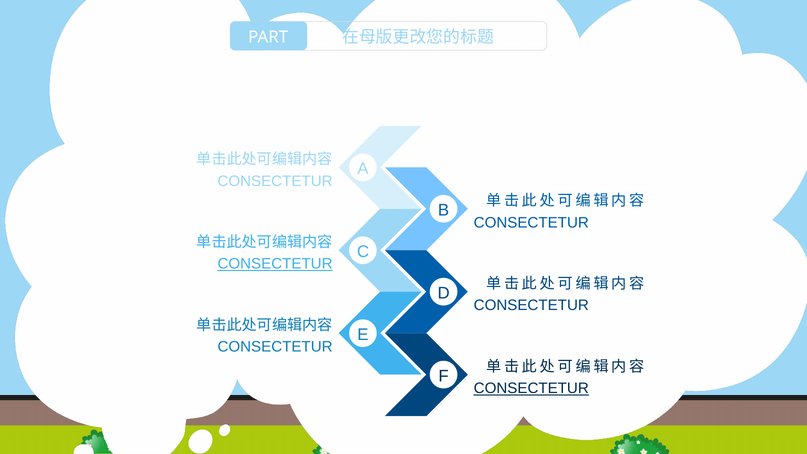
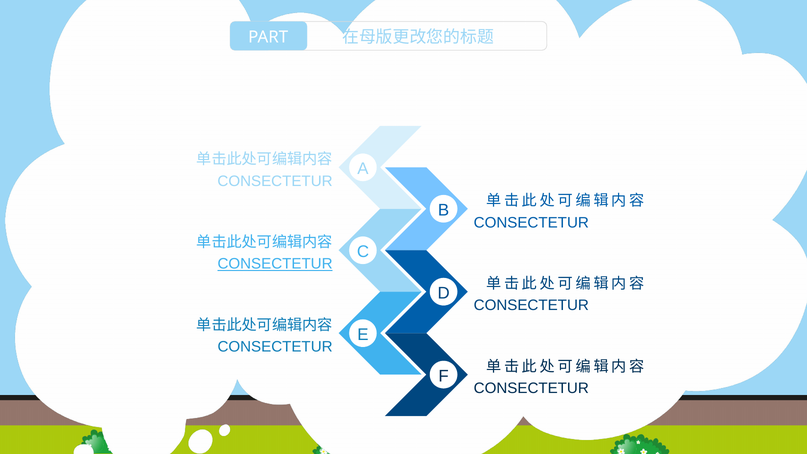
CONSECTETUR underline: present -> none (531, 388)
